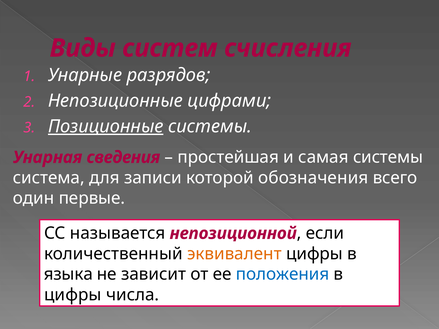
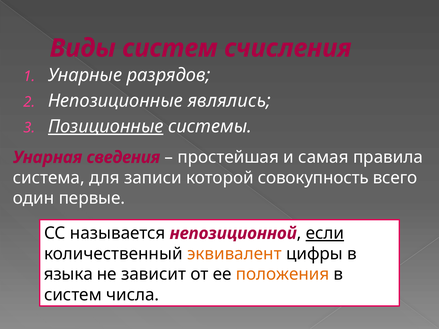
цифрами: цифрами -> являлись (229, 101)
самая системы: системы -> правила (388, 157)
обозначения: обозначения -> совокупность (313, 178)
если underline: none -> present (325, 234)
положения colour: blue -> orange (283, 275)
цифры: цифры -> систем (73, 295)
